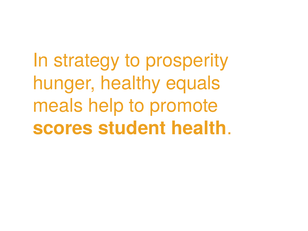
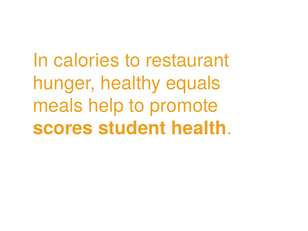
strategy: strategy -> calories (87, 60)
prosperity: prosperity -> restaurant (187, 60)
